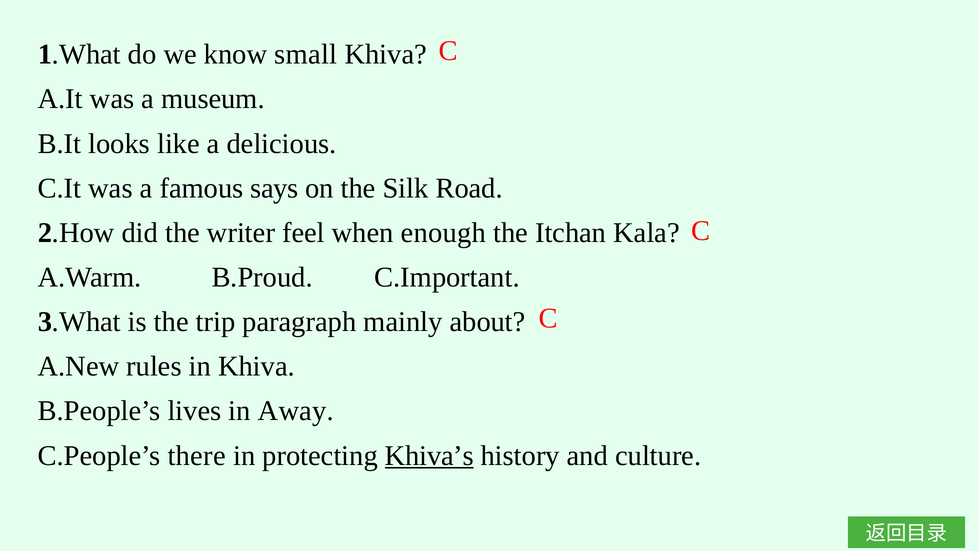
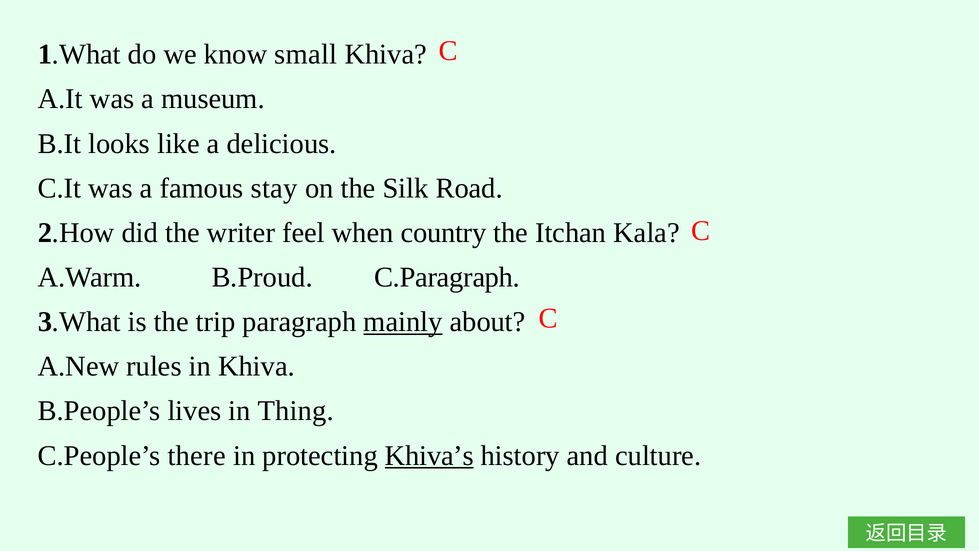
says: says -> stay (274, 188)
enough: enough -> country (444, 233)
C.Important: C.Important -> C.Paragraph (447, 277)
mainly underline: none -> present (403, 322)
Away: Away -> Thing (296, 411)
